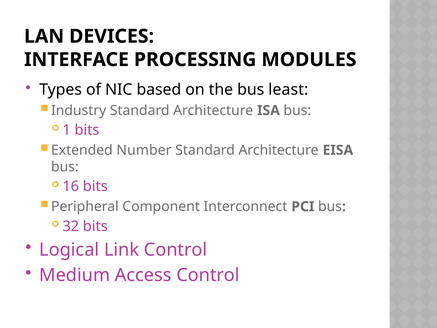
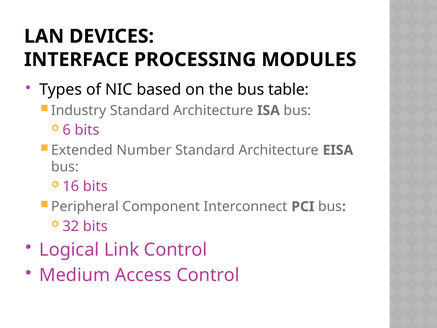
least: least -> table (288, 90)
1: 1 -> 6 (67, 130)
